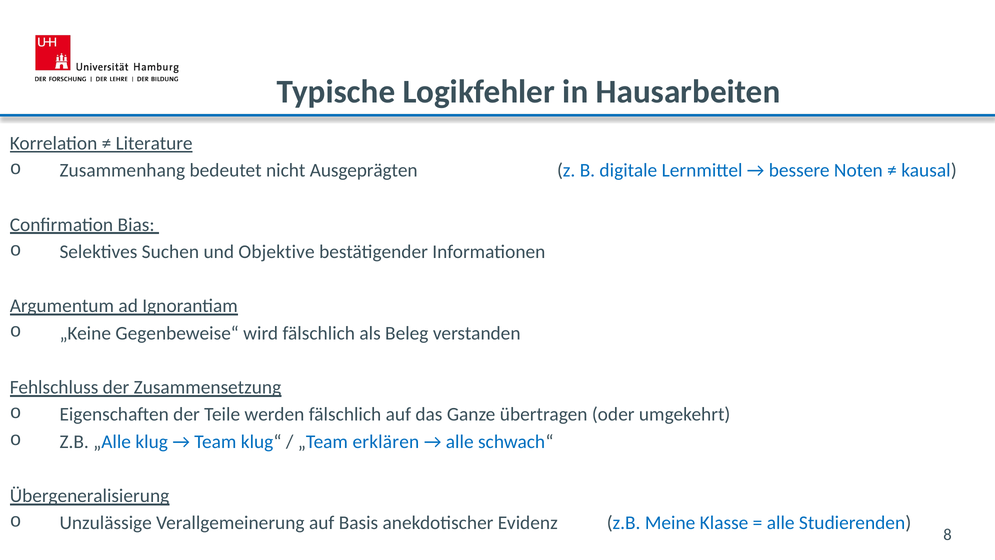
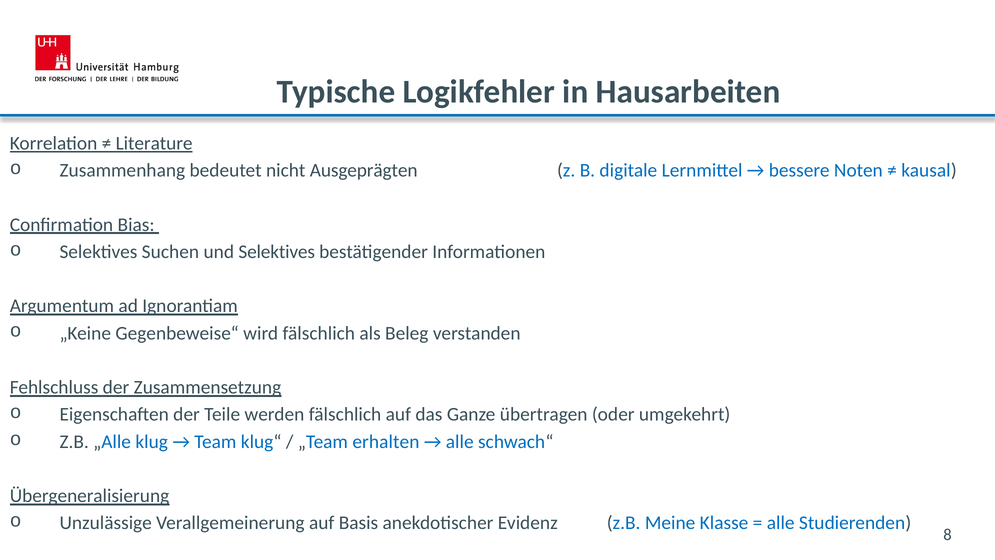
und Objektive: Objektive -> Selektives (277, 252)
erklären: erklären -> erhalten (386, 441)
